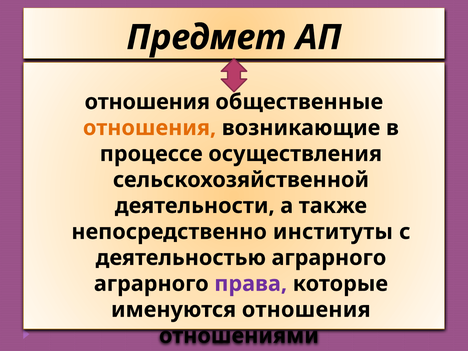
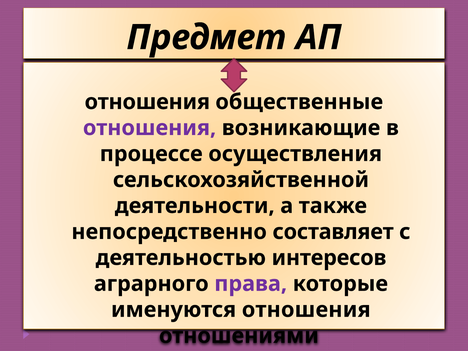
отношения colour: orange -> purple (150, 128)
институты: институты -> составляет (333, 232)
деятельностью аграрного: аграрного -> интересов (329, 258)
